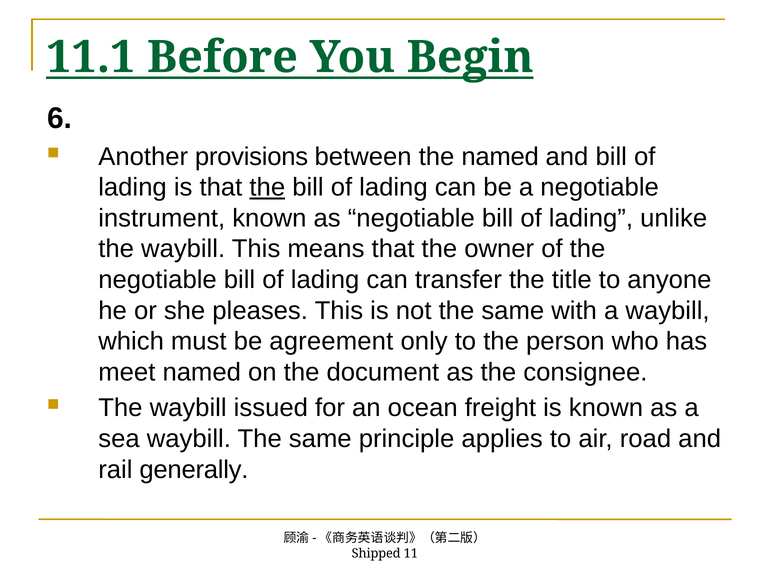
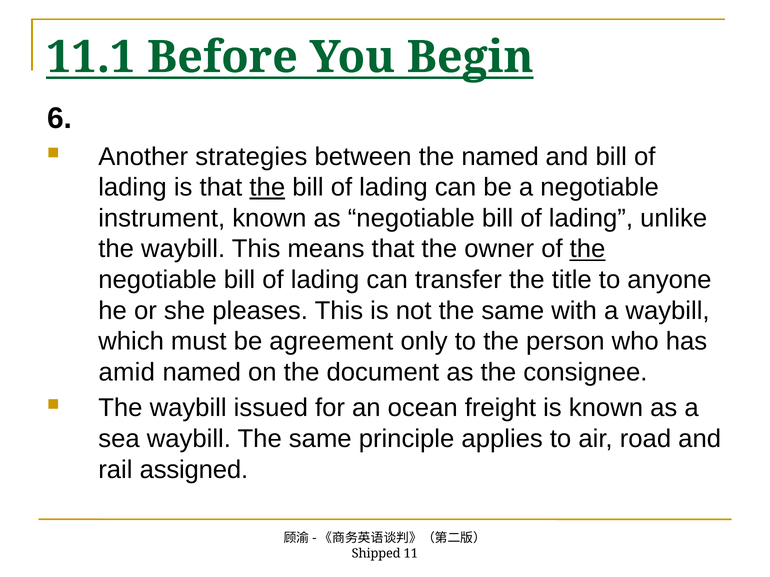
provisions: provisions -> strategies (251, 157)
the underline: none -> present (588, 249)
meet: meet -> amid (127, 372)
generally: generally -> assigned (194, 470)
